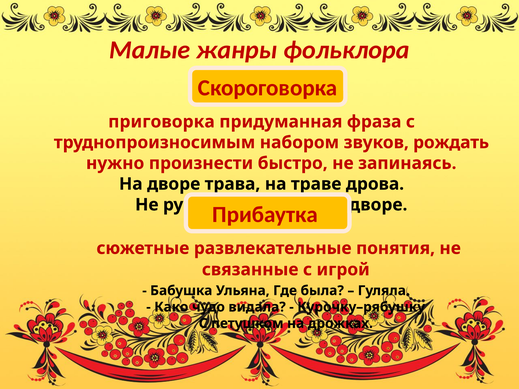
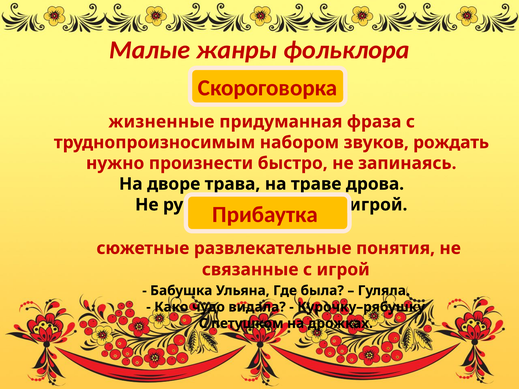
приговорка: приговорка -> жизненные (161, 122)
дворе: дворе -> игрой (378, 205)
